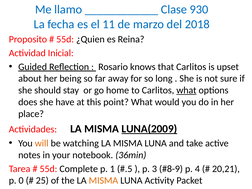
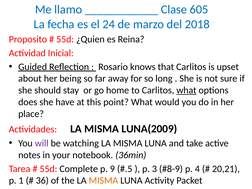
930: 930 -> 605 (199, 9)
11: 11 -> 24 (109, 24)
LUNA(2009 underline: present -> none (149, 129)
will colour: orange -> purple (42, 143)
1: 1 -> 9 (112, 169)
0: 0 -> 1 (21, 181)
25: 25 -> 36 (42, 181)
